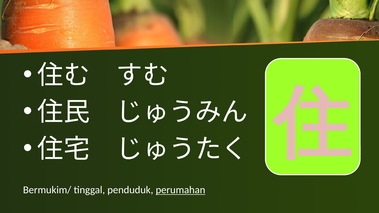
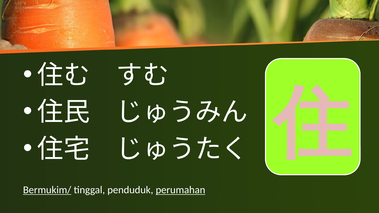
Bermukim/ underline: none -> present (47, 190)
